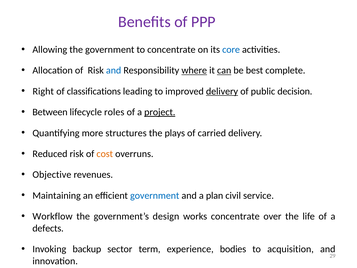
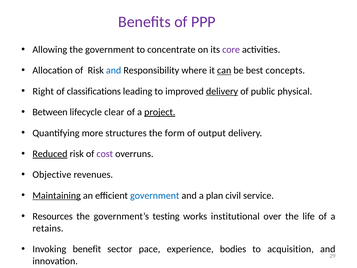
core colour: blue -> purple (231, 50)
where underline: present -> none (194, 70)
complete: complete -> concepts (285, 70)
decision: decision -> physical (295, 91)
roles: roles -> clear (114, 112)
plays: plays -> form (175, 133)
carried: carried -> output (212, 133)
Reduced underline: none -> present (50, 154)
cost colour: orange -> purple (105, 154)
Maintaining underline: none -> present (57, 195)
Workflow: Workflow -> Resources (53, 216)
design: design -> testing (166, 216)
works concentrate: concentrate -> institutional (235, 216)
defects: defects -> retains (48, 228)
backup: backup -> benefit (87, 249)
term: term -> pace (150, 249)
